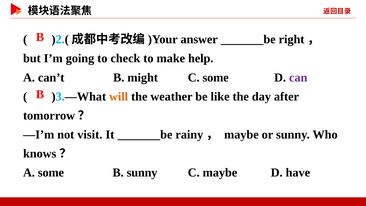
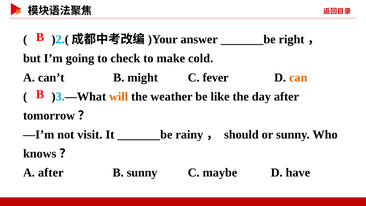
help: help -> cold (201, 58)
C some: some -> fever (216, 77)
can colour: purple -> orange (298, 77)
maybe: maybe -> should (241, 135)
A some: some -> after (51, 173)
